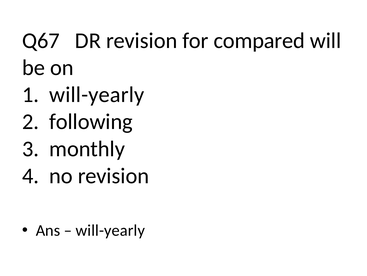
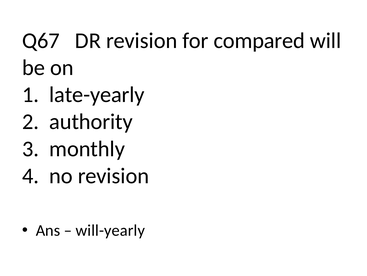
1 will-yearly: will-yearly -> late-yearly (97, 95)
following: following -> authority (91, 121)
